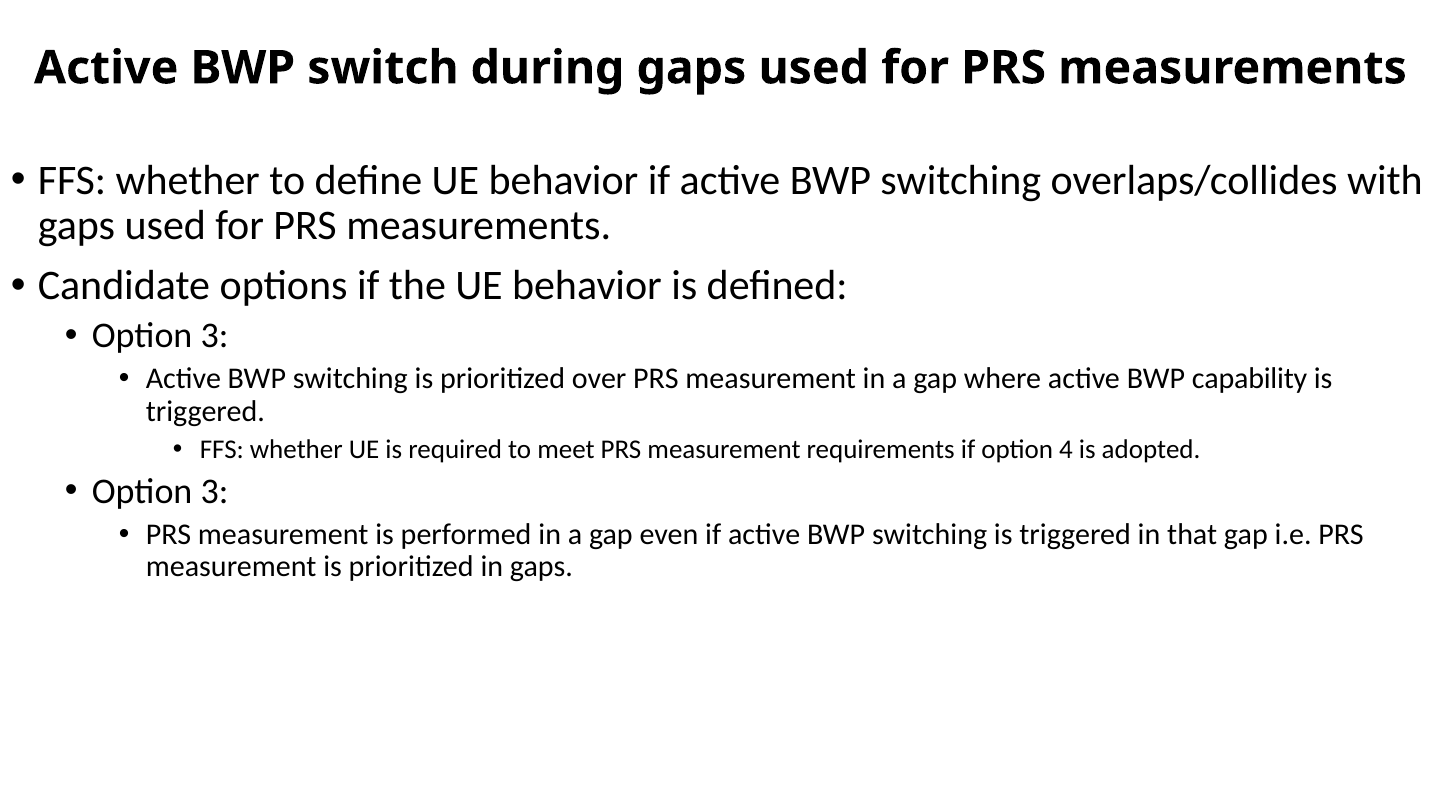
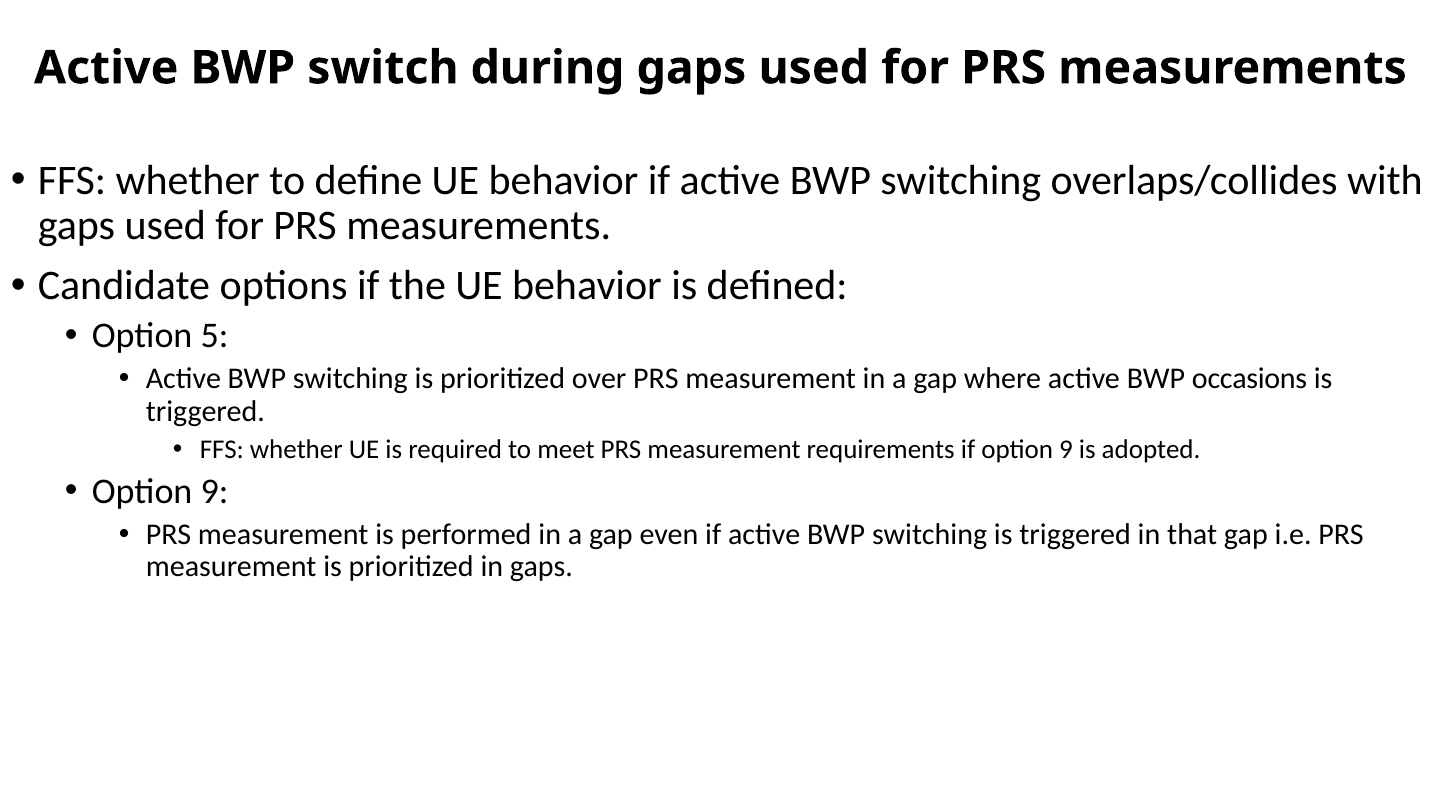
3: 3 -> 5 (214, 335)
capability: capability -> occasions (1250, 379)
if option 4: 4 -> 9 (1066, 449)
3: 3 -> 9 (214, 491)
